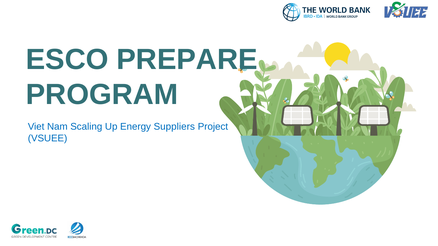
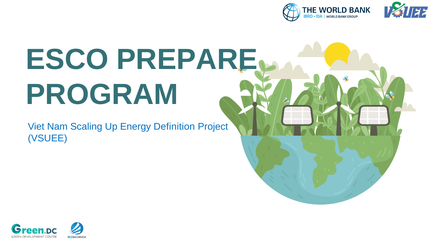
Suppliers: Suppliers -> Definition (174, 127)
